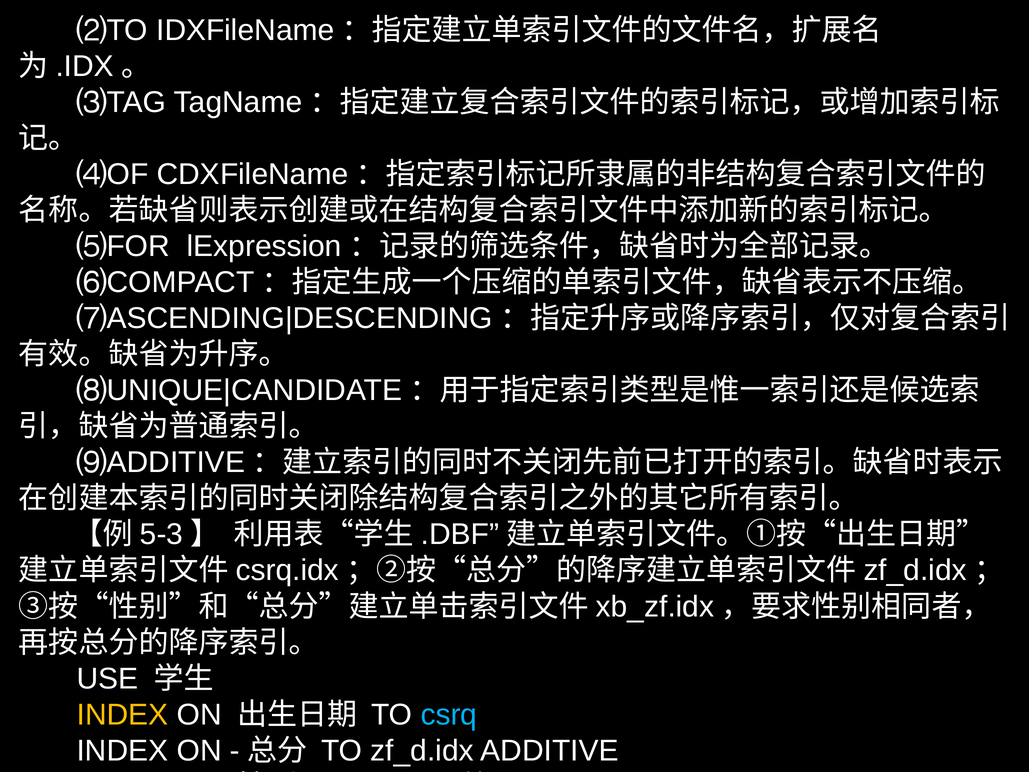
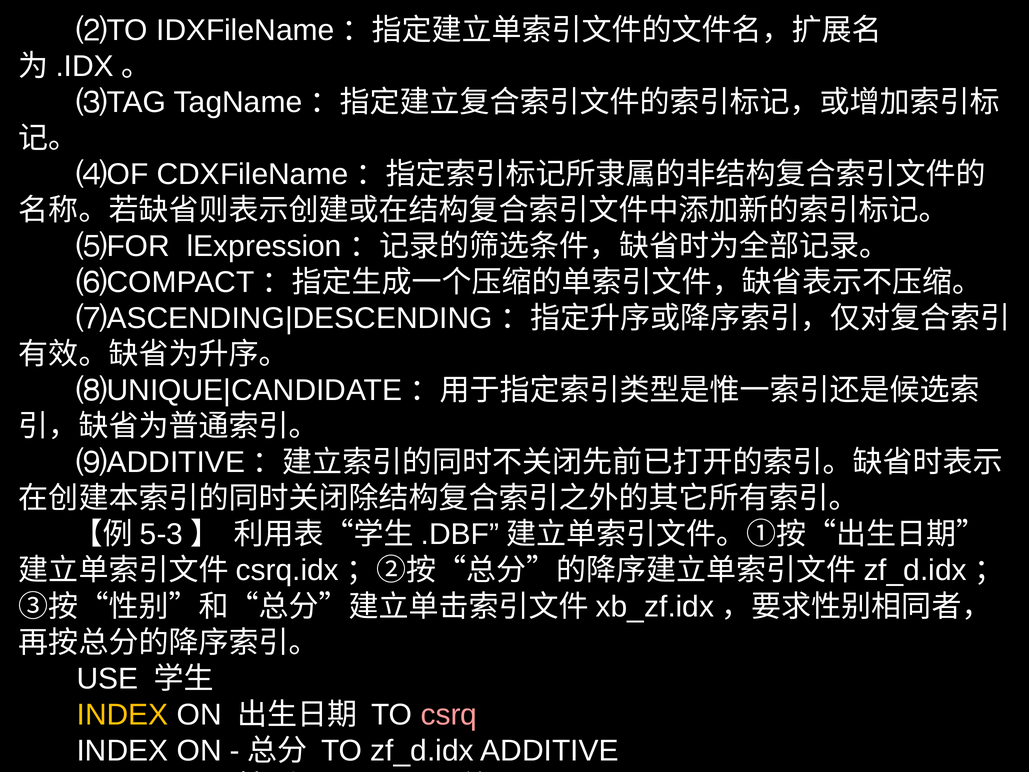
csrq colour: light blue -> pink (449, 714)
